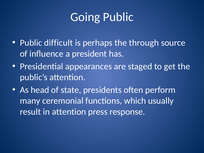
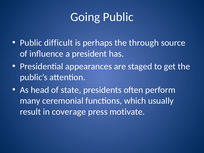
in attention: attention -> coverage (69, 112)
response: response -> motivate (127, 112)
